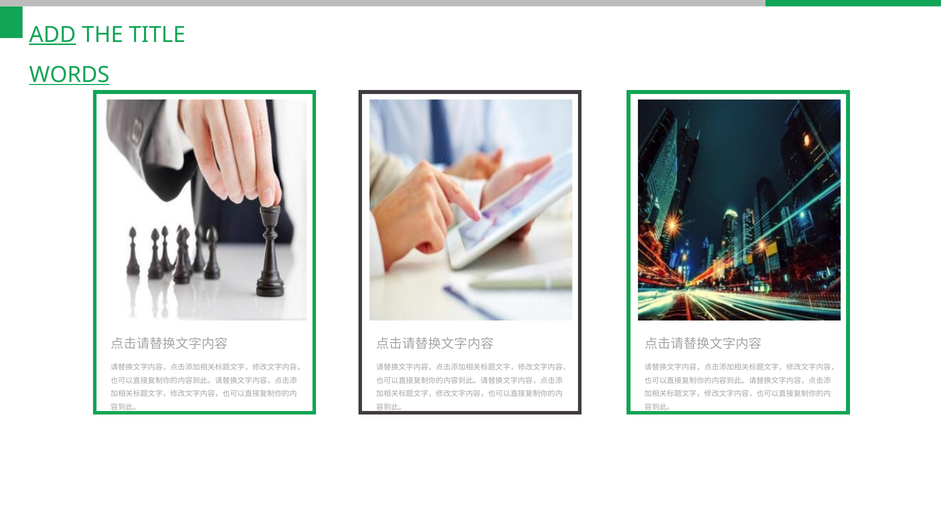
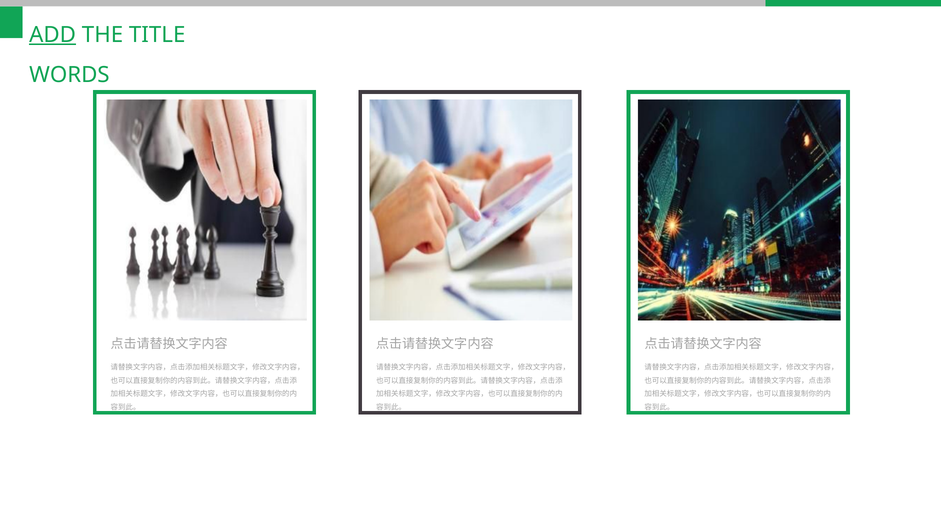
WORDS underline: present -> none (69, 75)
